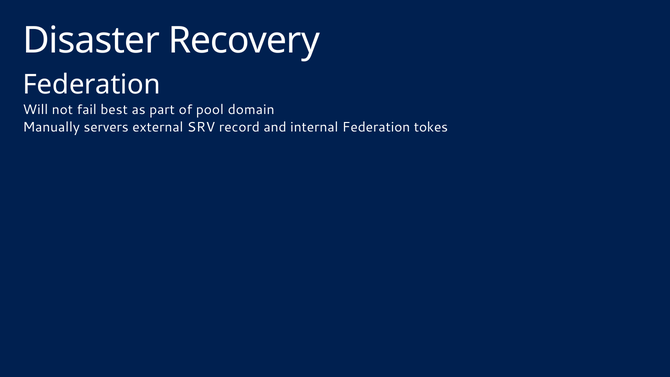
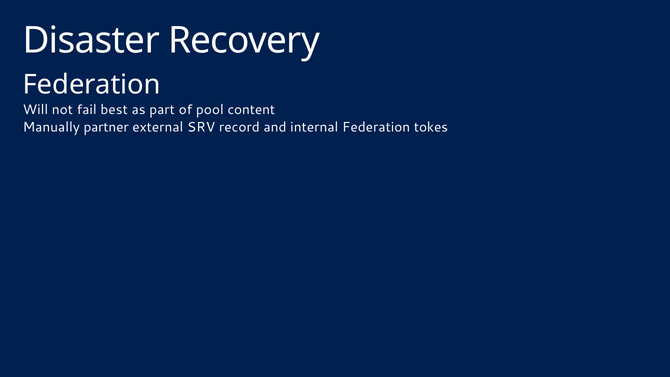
domain: domain -> content (251, 110)
servers: servers -> partner (106, 127)
